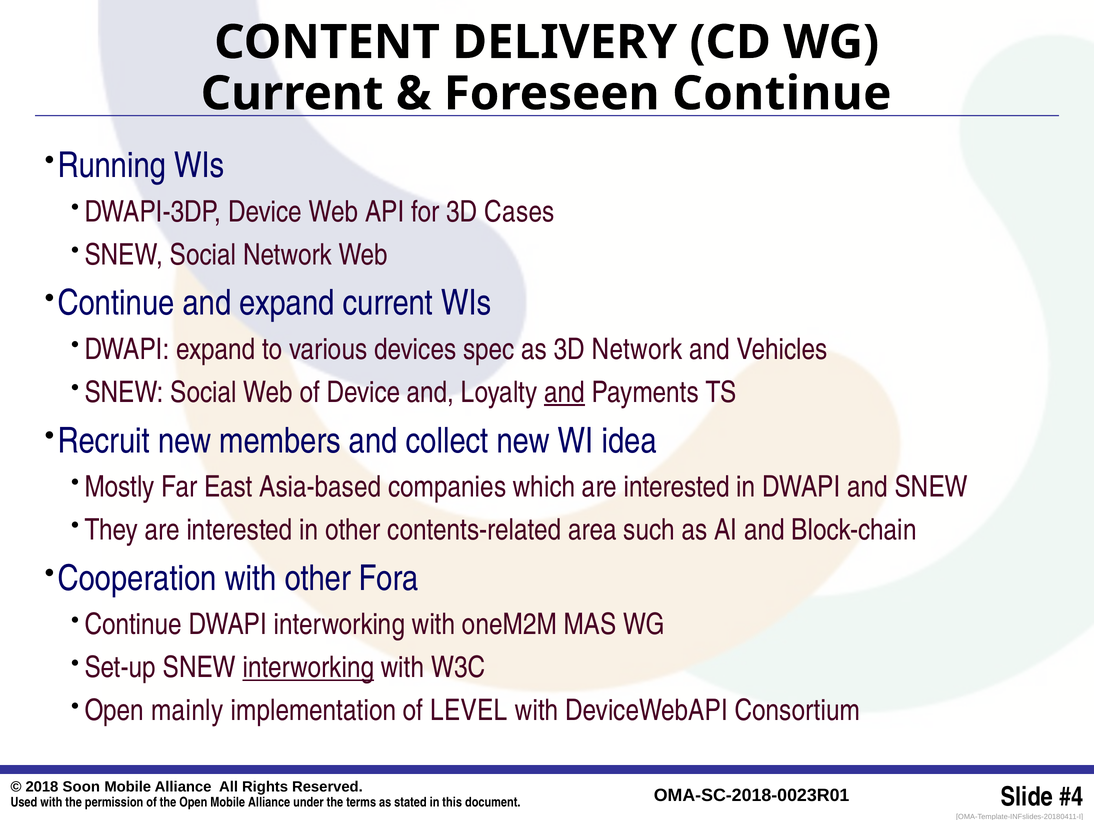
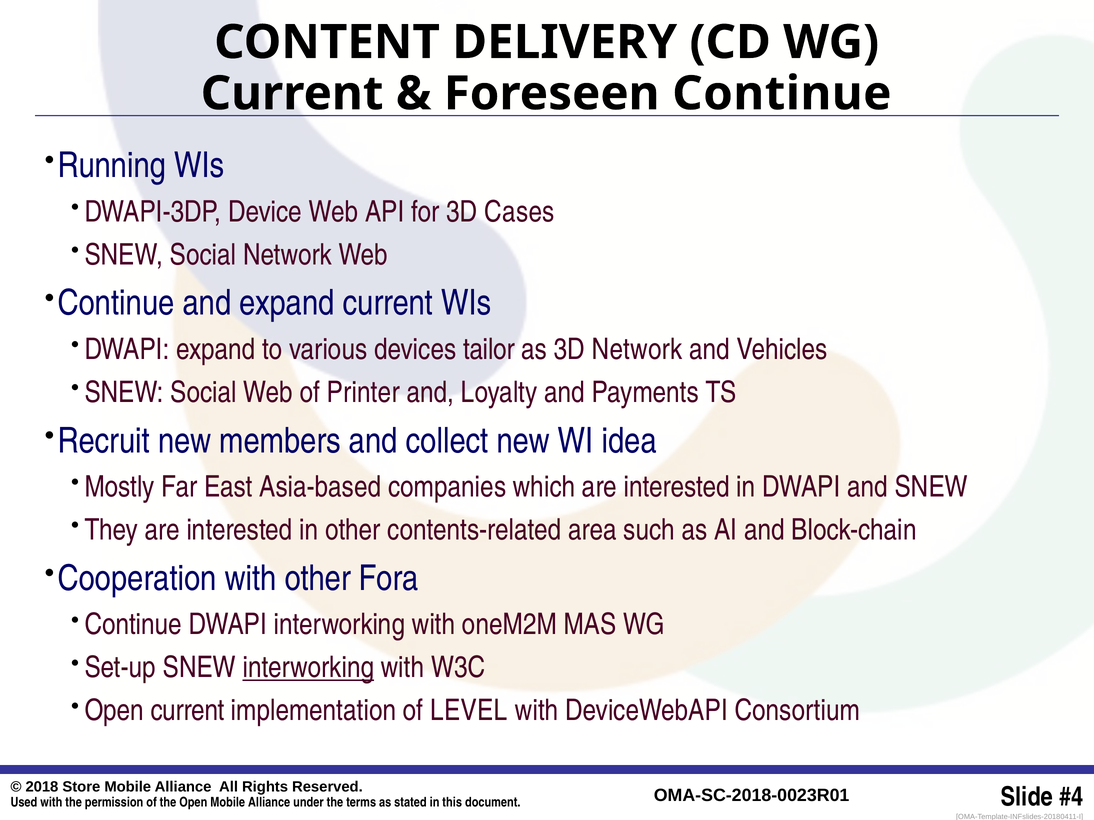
spec: spec -> tailor (489, 350)
of Device: Device -> Printer (363, 393)
and underline: present -> none (564, 393)
Open mainly: mainly -> current (188, 711)
Soon: Soon -> Store (81, 788)
